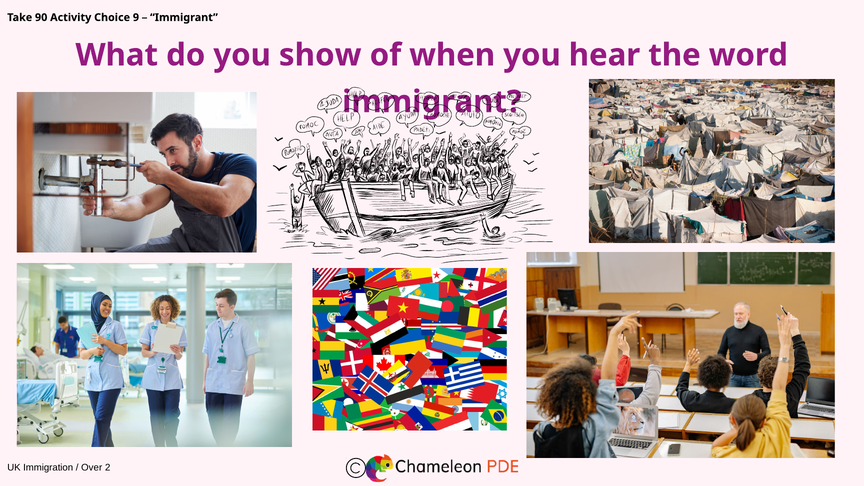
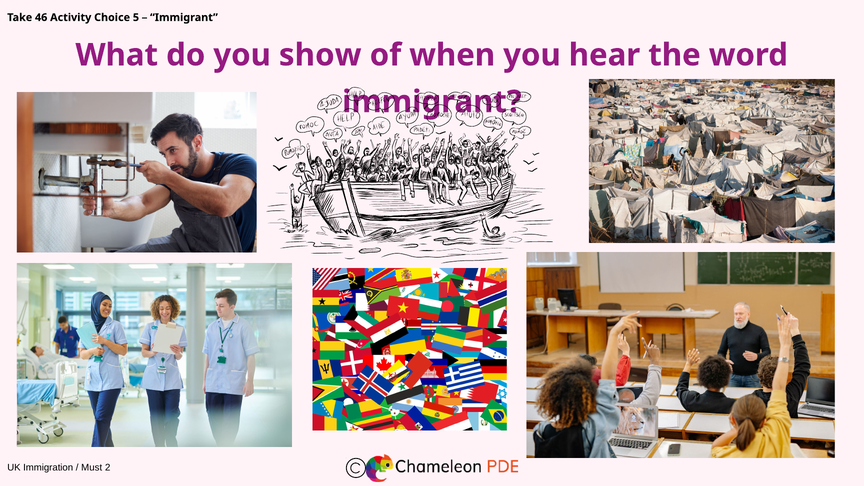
90: 90 -> 46 (41, 17)
9: 9 -> 5 (136, 17)
Over: Over -> Must (92, 468)
